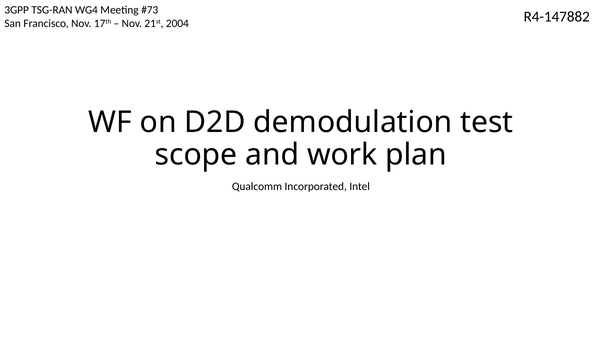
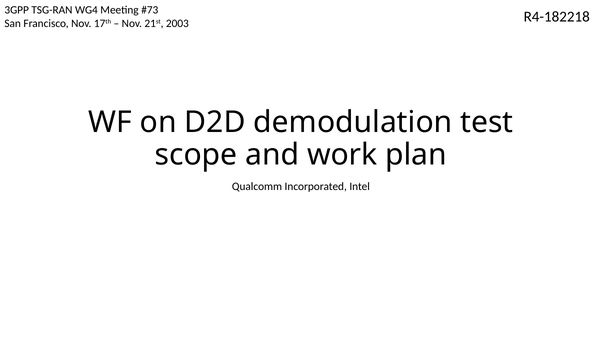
R4-147882: R4-147882 -> R4-182218 (557, 17)
2004: 2004 -> 2003 (177, 24)
